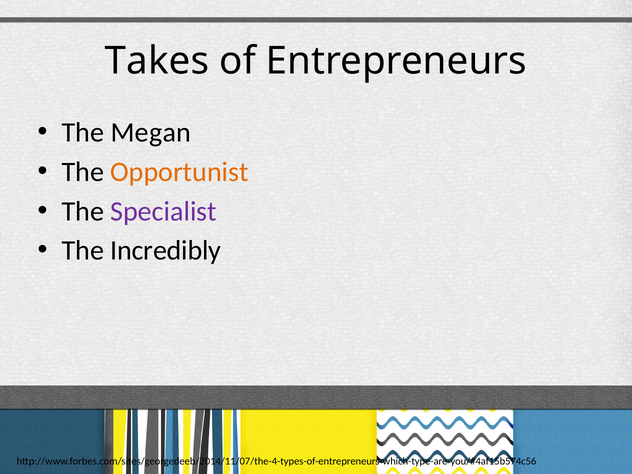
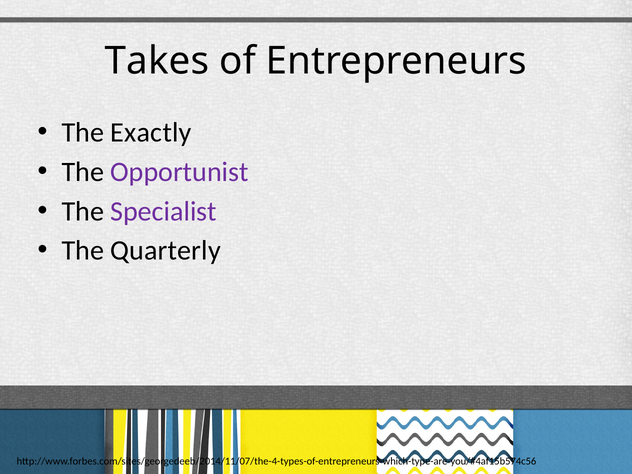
Megan: Megan -> Exactly (151, 133)
Opportunist colour: orange -> purple (179, 172)
Incredibly: Incredibly -> Quarterly (166, 251)
